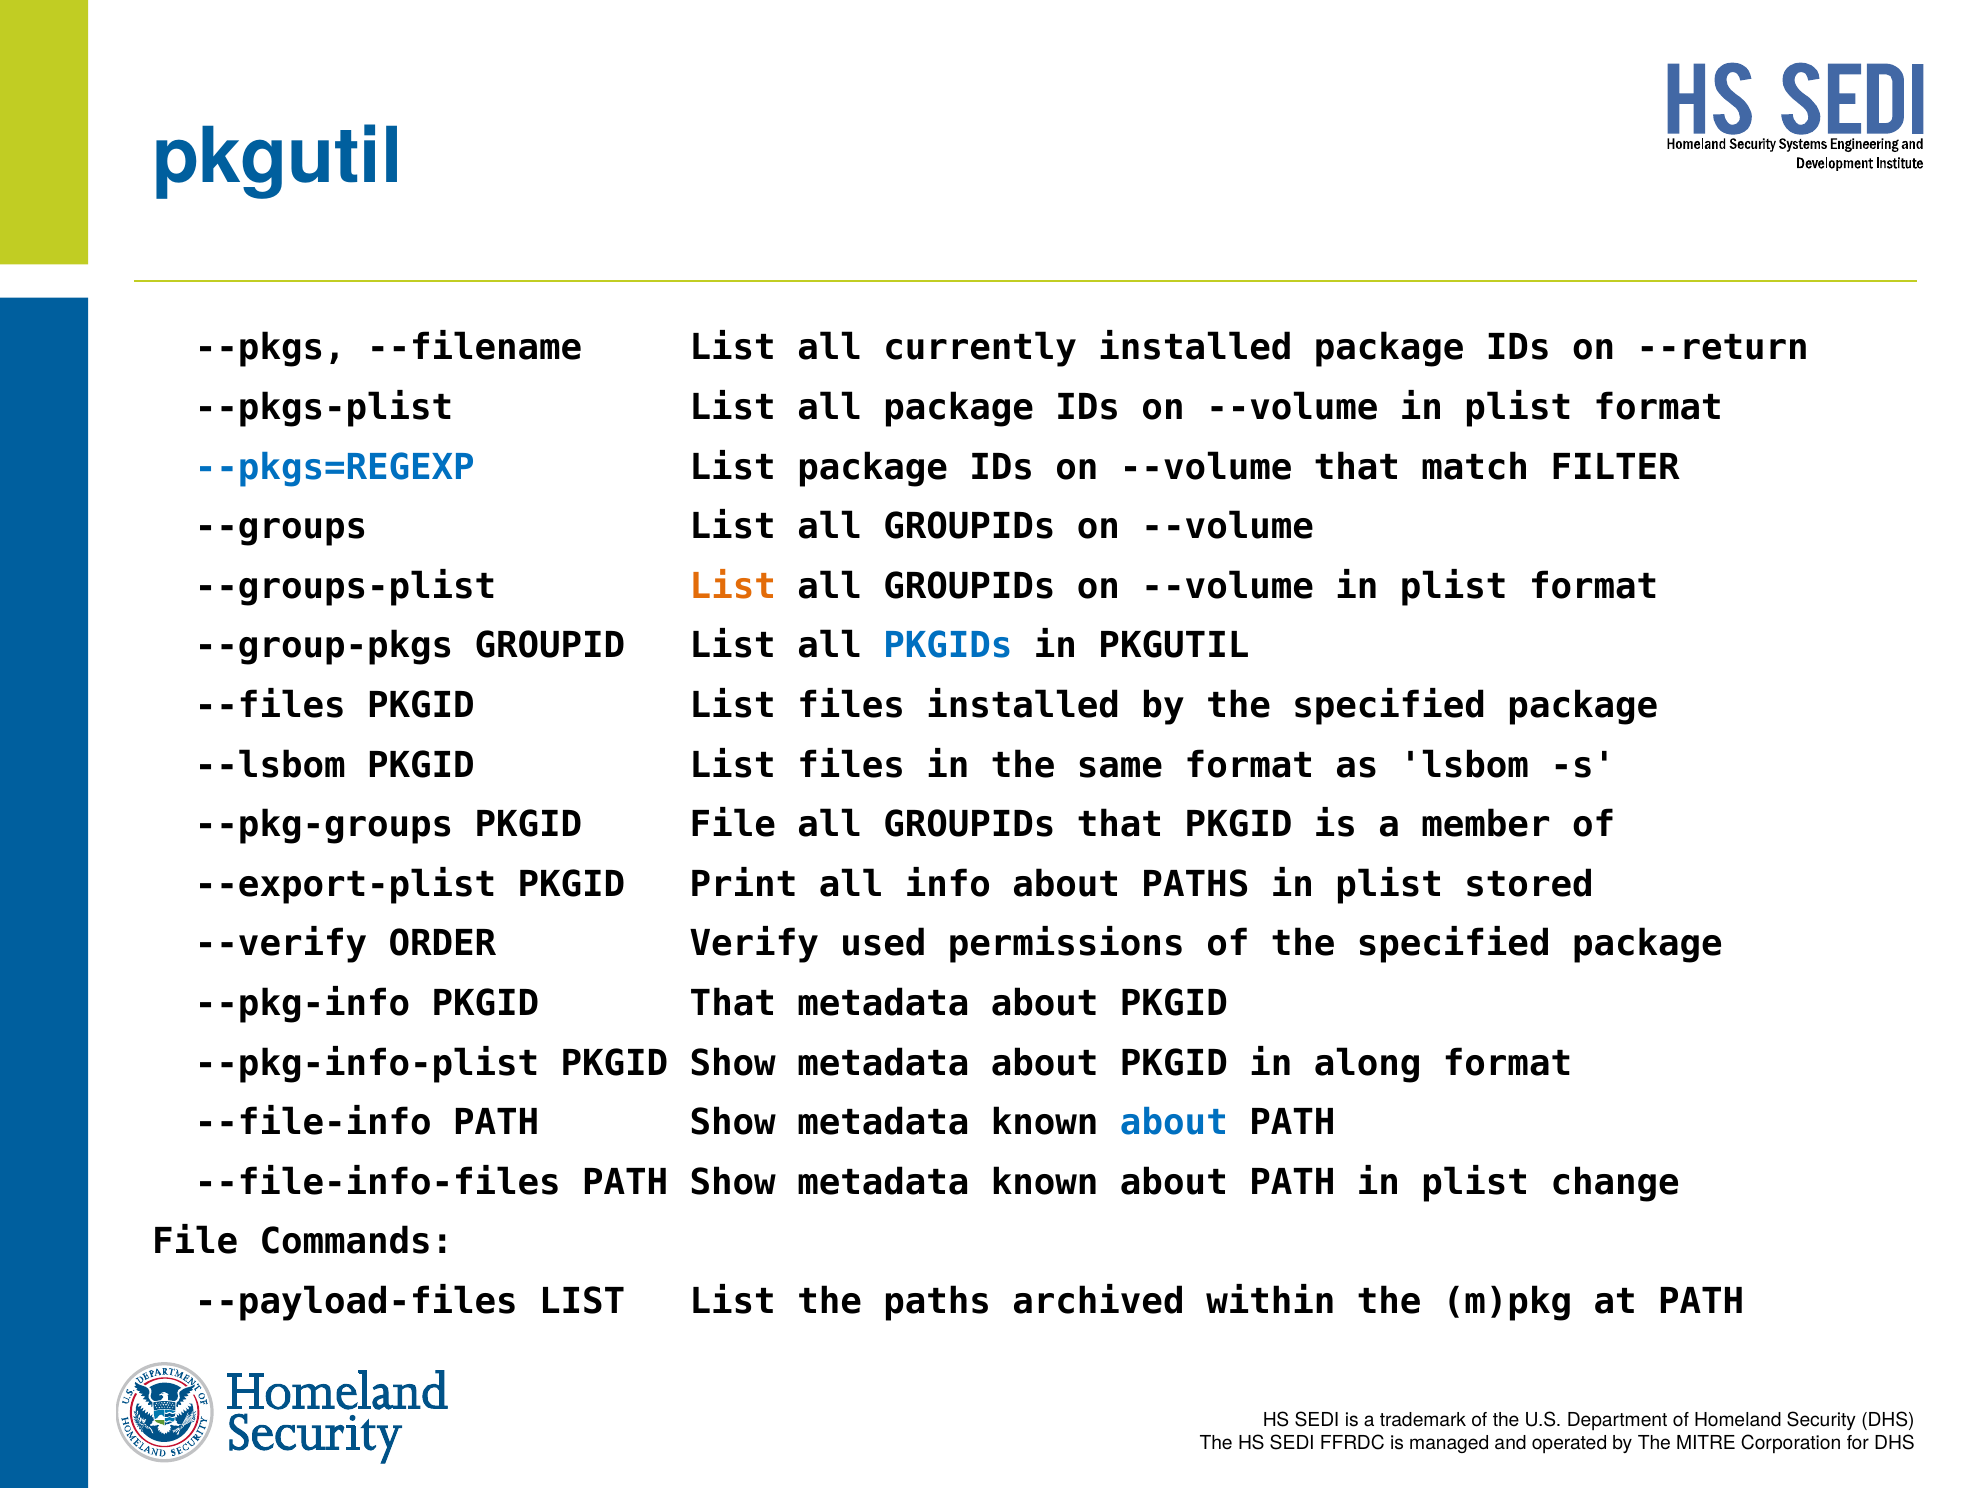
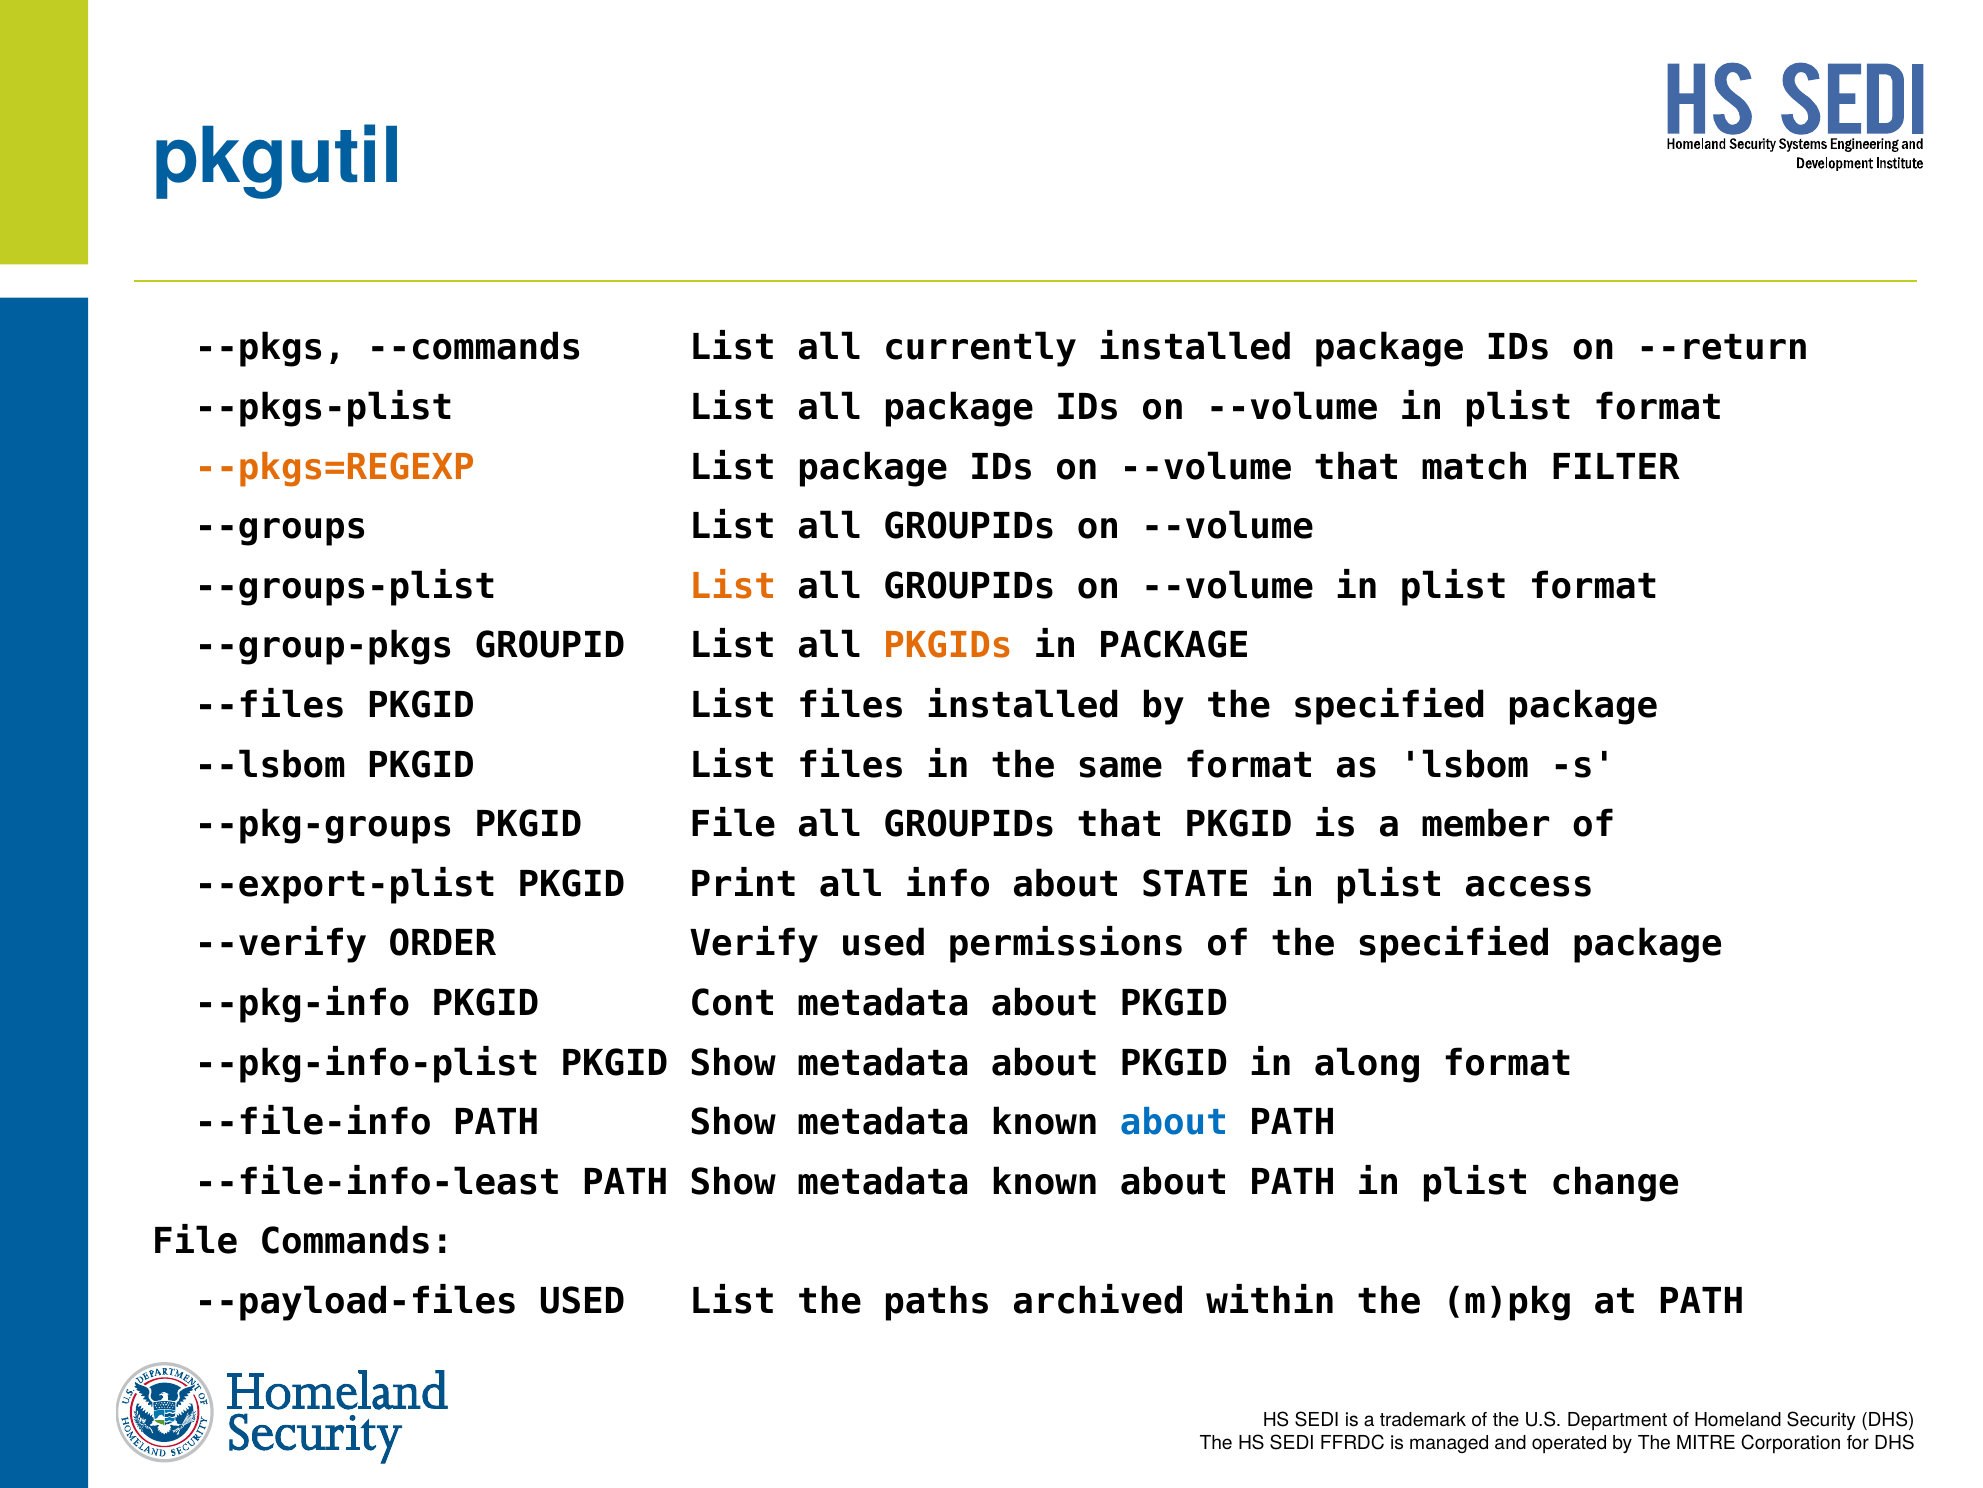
--filename: --filename -> --commands (475, 348)
--pkgs=REGEXP colour: blue -> orange (335, 467)
PKGIDs colour: blue -> orange (948, 646)
in PKGUTIL: PKGUTIL -> PACKAGE (1174, 646)
about PATHS: PATHS -> STATE (1195, 884)
stored: stored -> access (1529, 884)
PKGID That: That -> Cont (733, 1003)
--file-info-files: --file-info-files -> --file-info-least (378, 1182)
--payload-files LIST: LIST -> USED (582, 1301)
